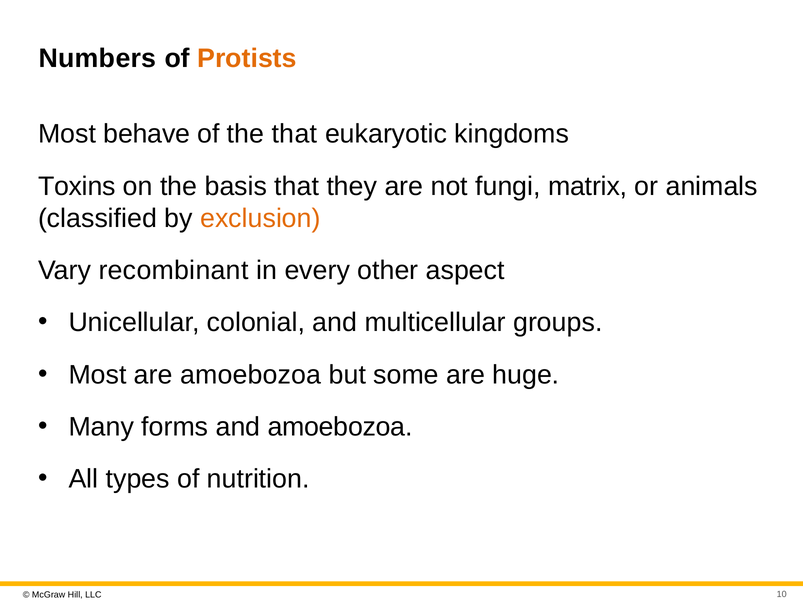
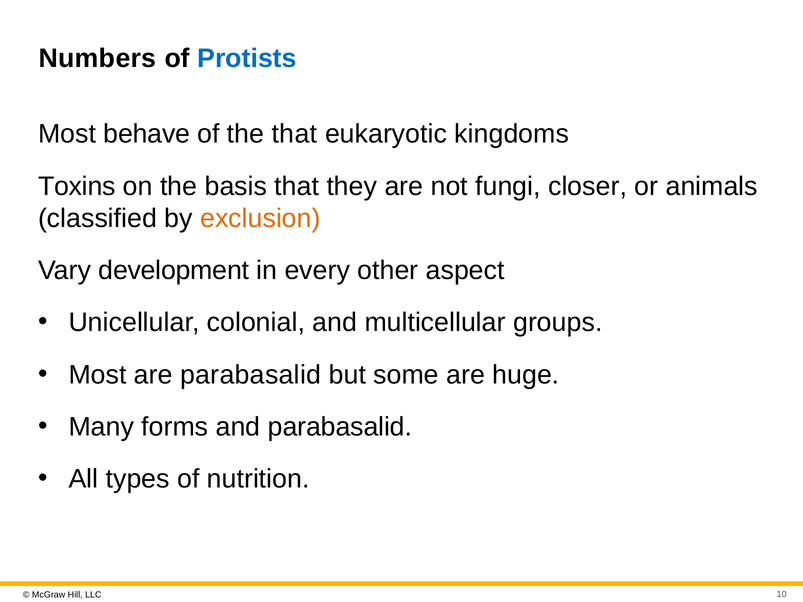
Protists colour: orange -> blue (247, 58)
matrix: matrix -> closer (588, 186)
recombinant: recombinant -> development (174, 271)
are amoebozoa: amoebozoa -> parabasalid (251, 375)
and amoebozoa: amoebozoa -> parabasalid (340, 427)
